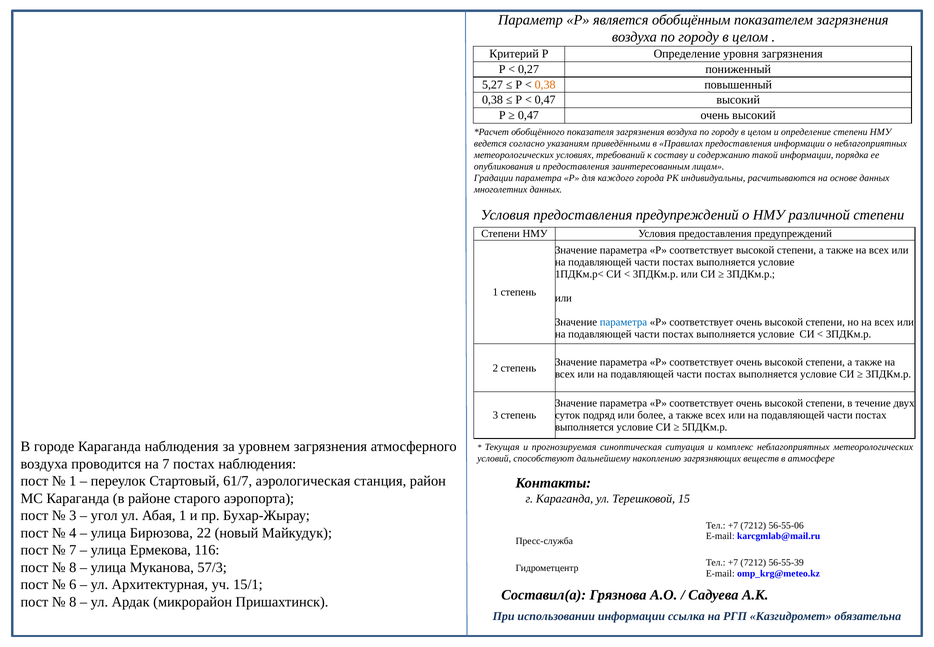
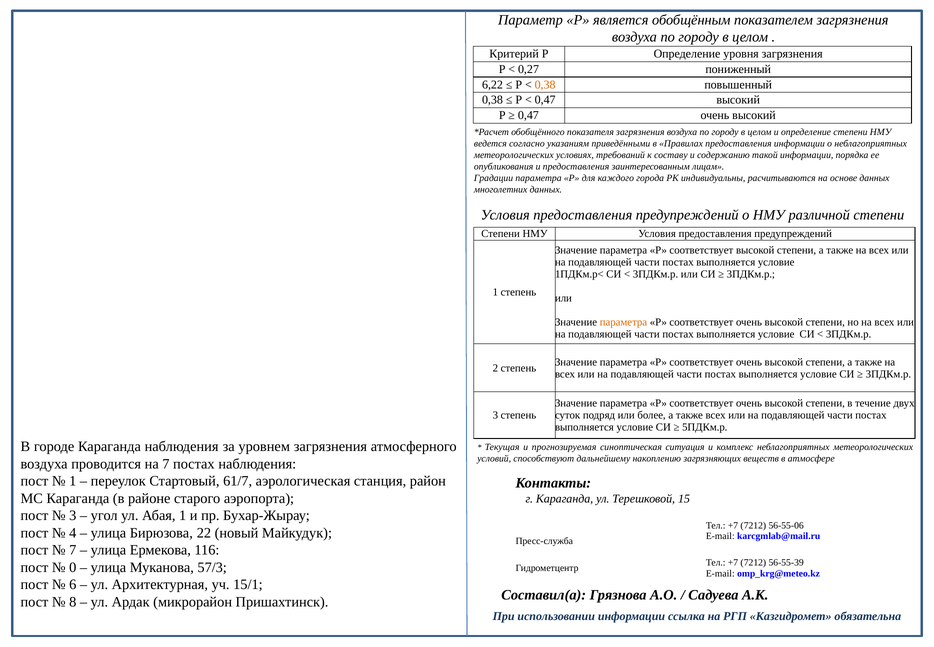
5,27: 5,27 -> 6,22 (493, 85)
параметра colour: blue -> orange (623, 322)
8: 8 -> 0 (73, 567)
